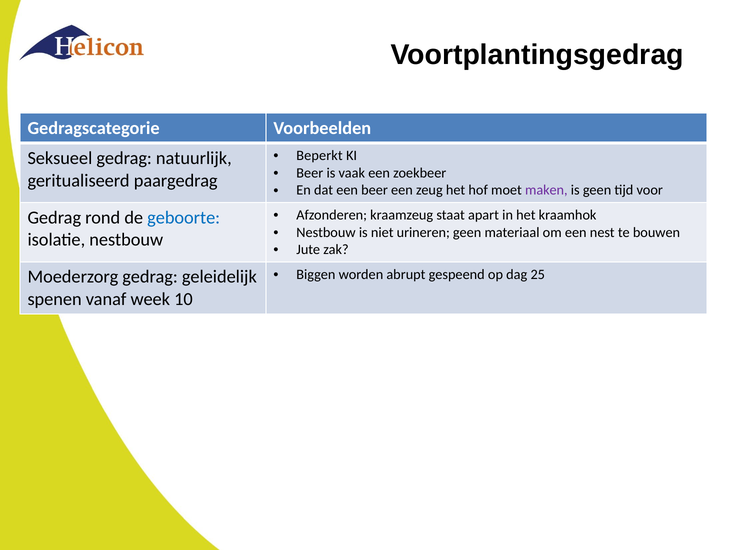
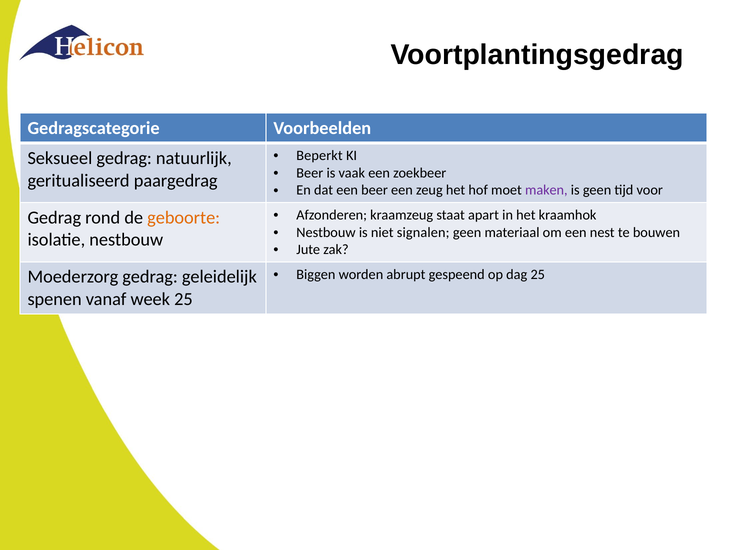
geboorte colour: blue -> orange (184, 217)
urineren: urineren -> signalen (423, 232)
week 10: 10 -> 25 (183, 299)
